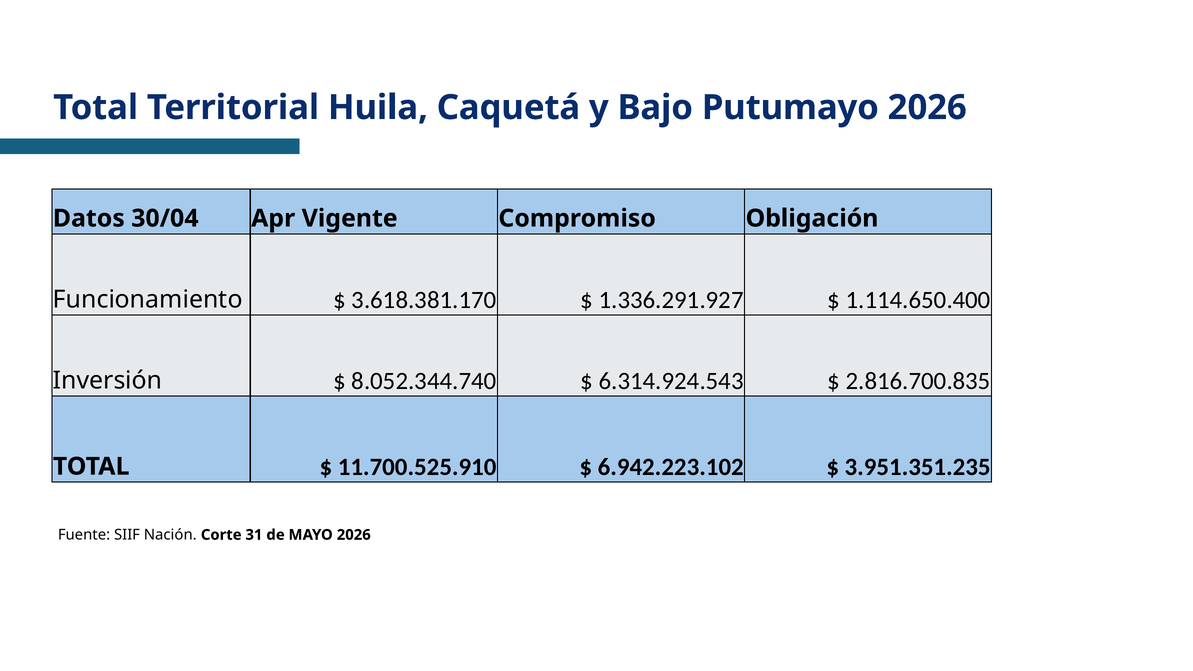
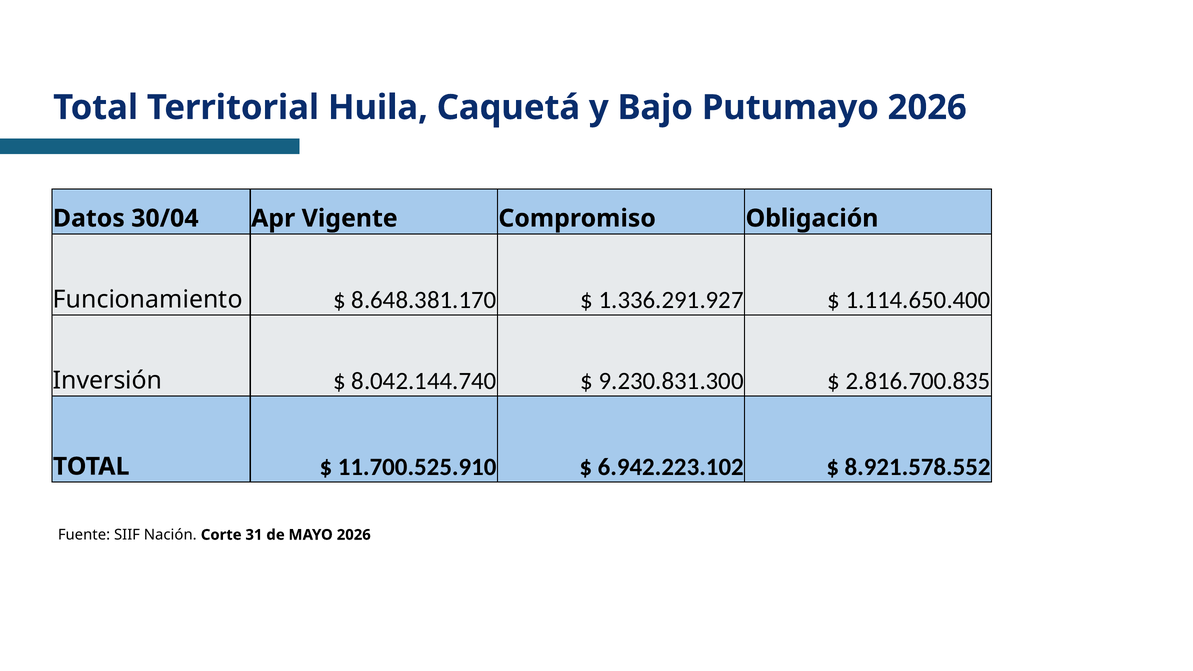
3.618.381.170: 3.618.381.170 -> 8.648.381.170 (424, 300)
8.052.344.740: 8.052.344.740 -> 8.042.144.740 (424, 381)
6.314.924.543: 6.314.924.543 -> 9.230.831.300 (671, 381)
3.951.351.235: 3.951.351.235 -> 8.921.578.552 (918, 467)
